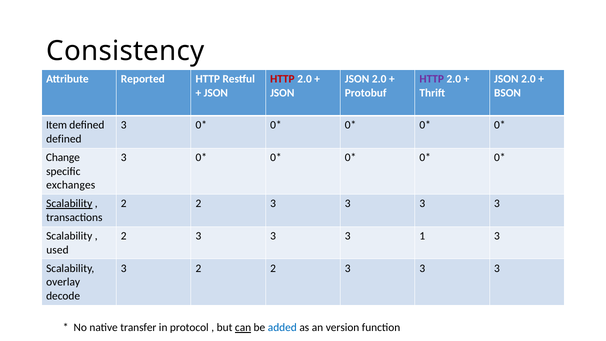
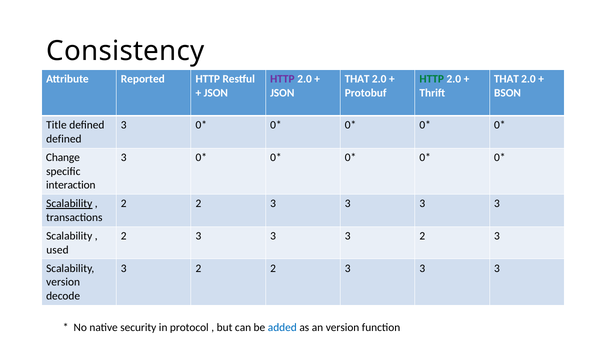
HTTP colour: red -> purple (282, 79)
JSON: JSON -> THAT (357, 79)
HTTP colour: purple -> green (432, 79)
JSON: JSON -> THAT (506, 79)
Item: Item -> Title (56, 125)
exchanges: exchanges -> interaction (71, 185)
3 3 1: 1 -> 2 (422, 236)
overlay: overlay -> version (63, 282)
transfer: transfer -> security (138, 327)
can underline: present -> none (243, 327)
